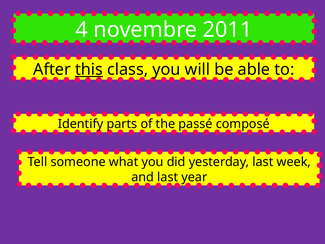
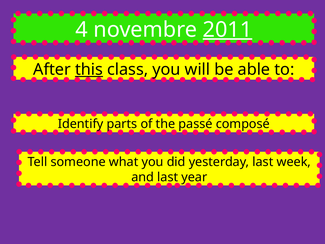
2011 underline: none -> present (227, 30)
